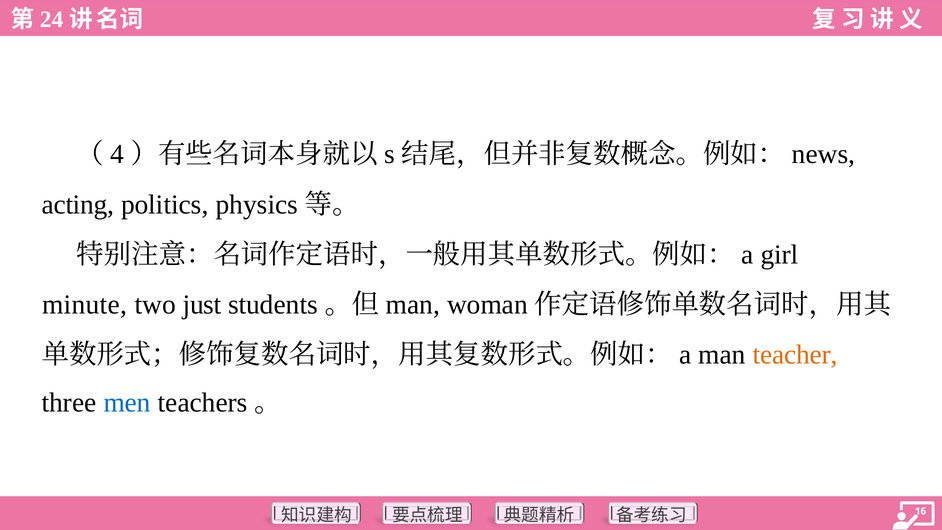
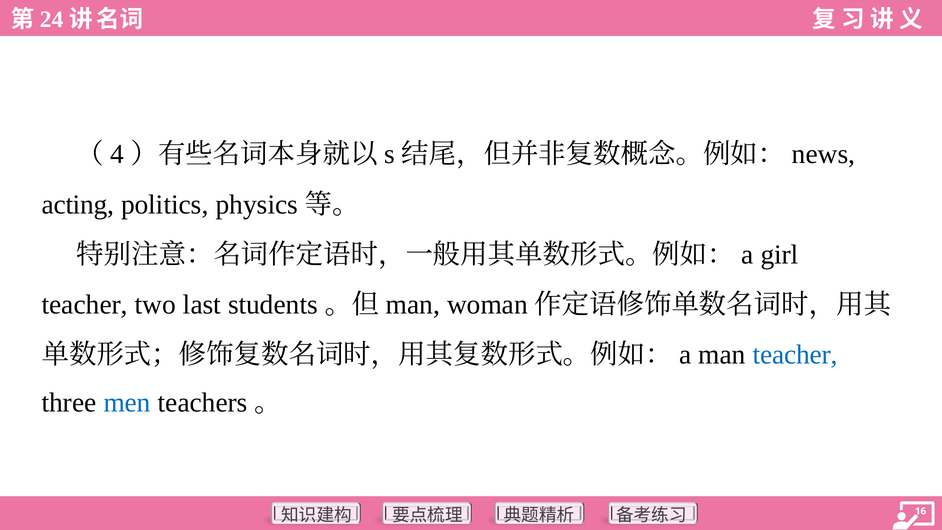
minute: minute -> teacher (85, 304)
just: just -> last (202, 304)
teacher colour: orange -> blue (795, 354)
